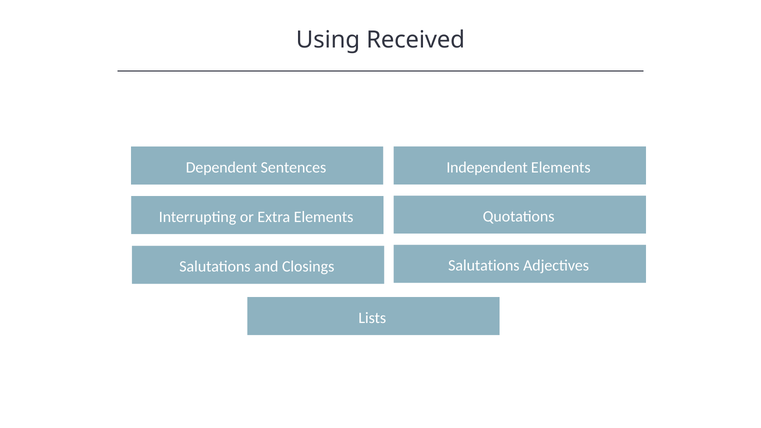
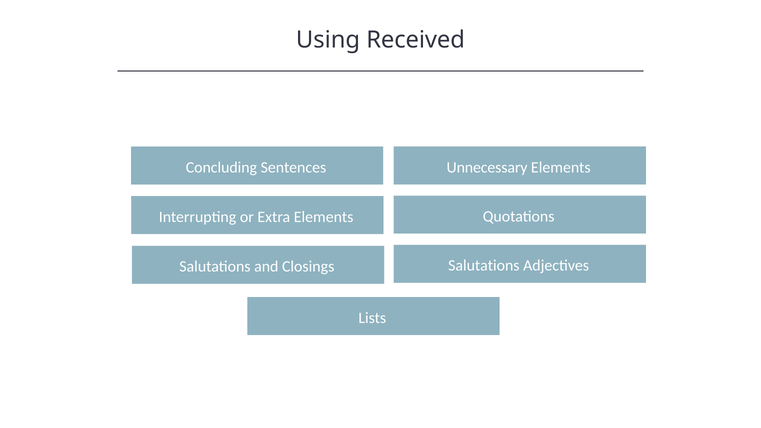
Dependent: Dependent -> Concluding (221, 167)
Independent: Independent -> Unnecessary (487, 167)
